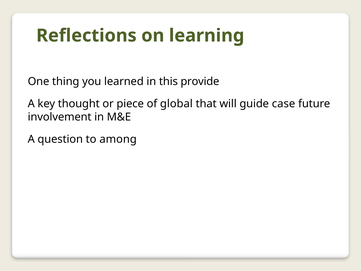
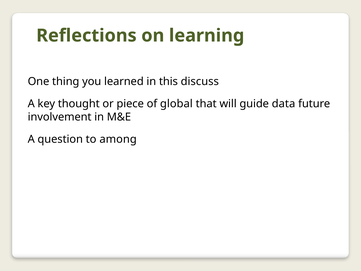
provide: provide -> discuss (200, 81)
case: case -> data (284, 104)
